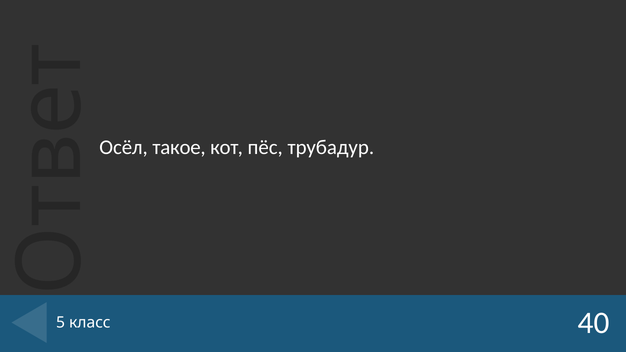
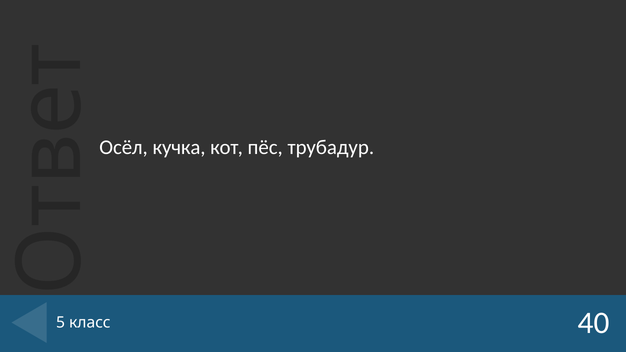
такое: такое -> кучка (179, 147)
